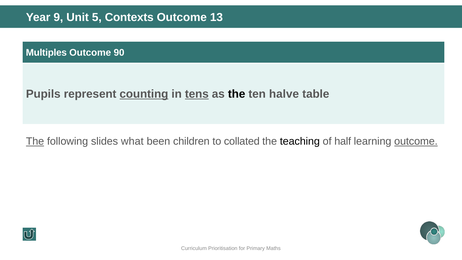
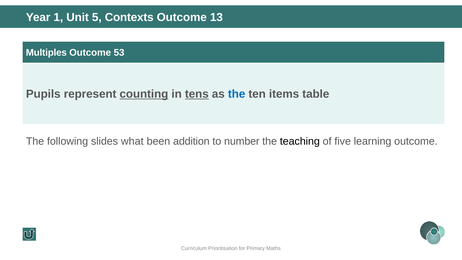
9: 9 -> 1 (58, 17)
90: 90 -> 53 (119, 53)
the colour: black -> blue (237, 94)
halve: halve -> items (284, 94)
The underline: present -> none (35, 141)
children: children -> addition (191, 141)
collated: collated -> number (242, 141)
half: half -> five (343, 141)
outcome underline: present -> none (416, 141)
